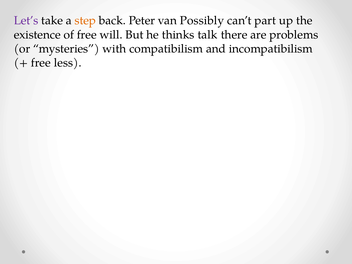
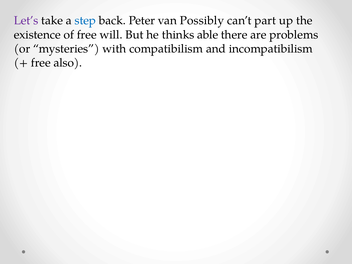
step colour: orange -> blue (85, 21)
talk: talk -> able (208, 35)
less: less -> also (68, 63)
